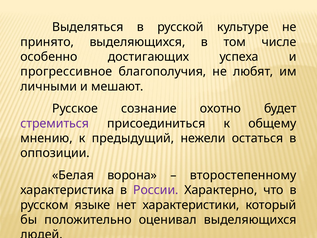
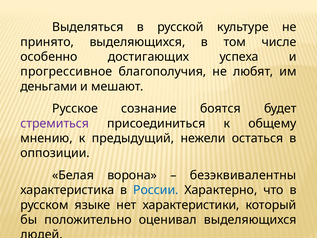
личными: личными -> деньгами (49, 86)
охотно: охотно -> боятся (220, 109)
второстепенному: второстепенному -> безэквивалентны (243, 175)
России colour: purple -> blue (156, 190)
